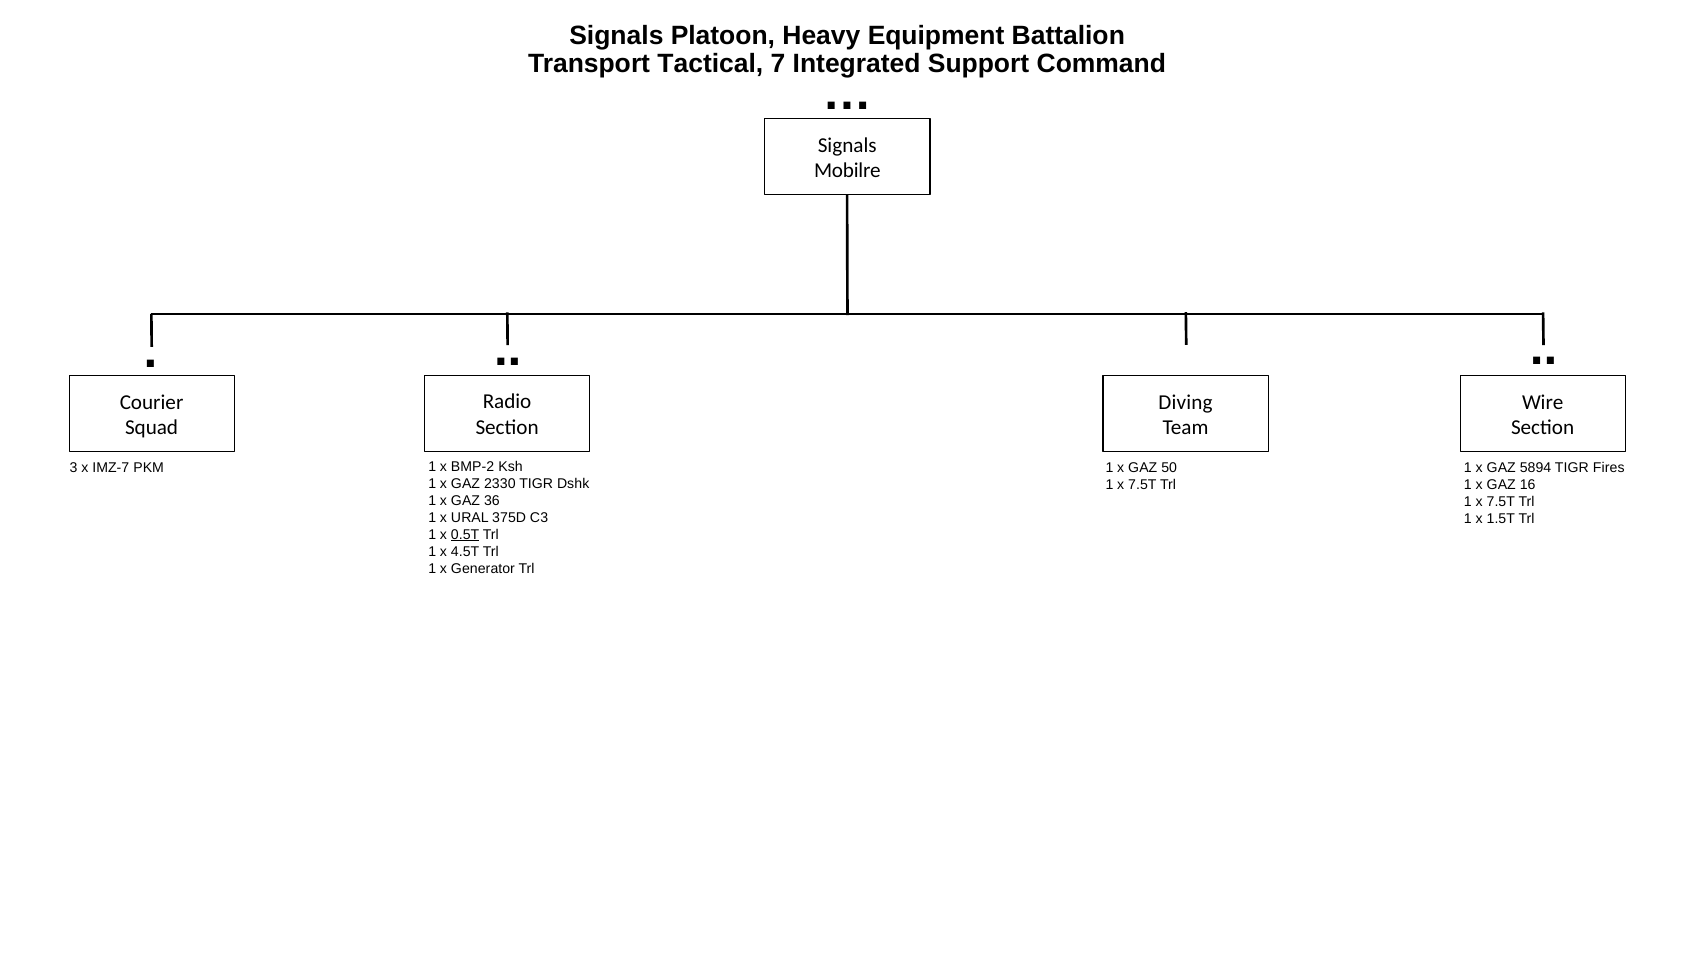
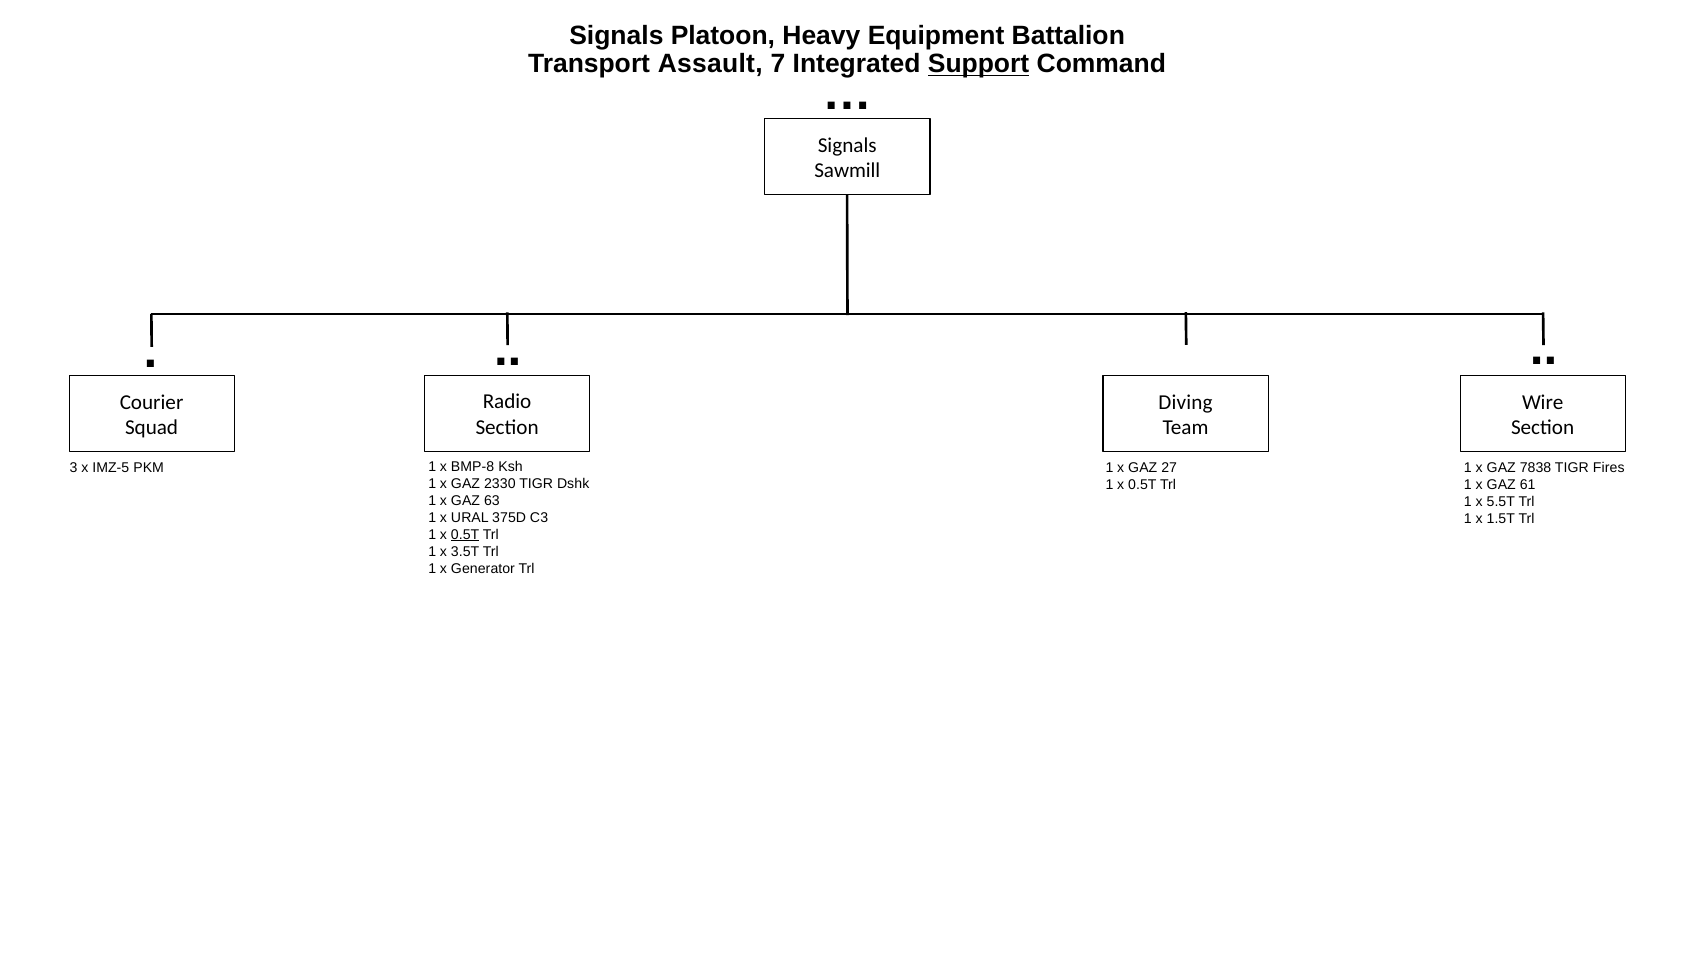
Tactical: Tactical -> Assault (710, 64)
Support underline: none -> present (979, 64)
Mobilre: Mobilre -> Sawmill (847, 171)
BMP-2: BMP-2 -> BMP-8 (473, 467)
IMZ-7: IMZ-7 -> IMZ-5 (111, 469)
50: 50 -> 27 (1169, 469)
5894: 5894 -> 7838 (1536, 469)
7.5T: 7.5T -> 0.5T (1142, 485)
16: 16 -> 61 (1528, 485)
36: 36 -> 63 (492, 501)
7.5T: 7.5T -> 5.5T (1501, 502)
4.5T: 4.5T -> 3.5T (465, 552)
